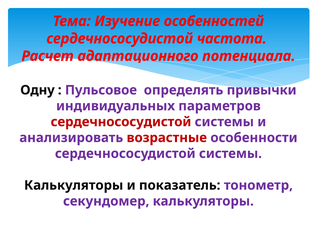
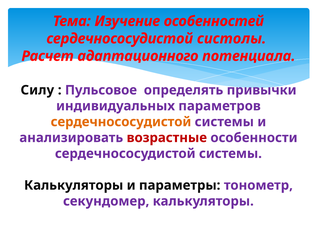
частота: частота -> систолы (232, 39)
Одну: Одну -> Силу (37, 90)
сердечнососудистой colour: red -> orange (121, 122)
показатель: показатель -> параметры (180, 185)
